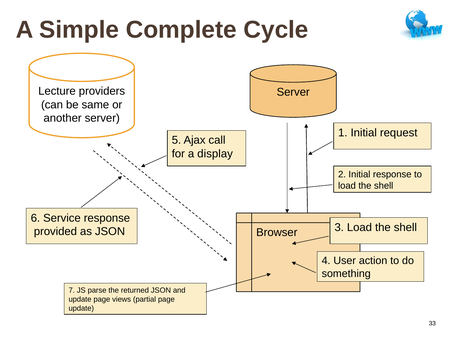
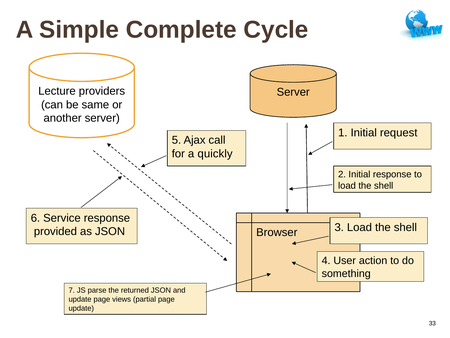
display: display -> quickly (215, 154)
